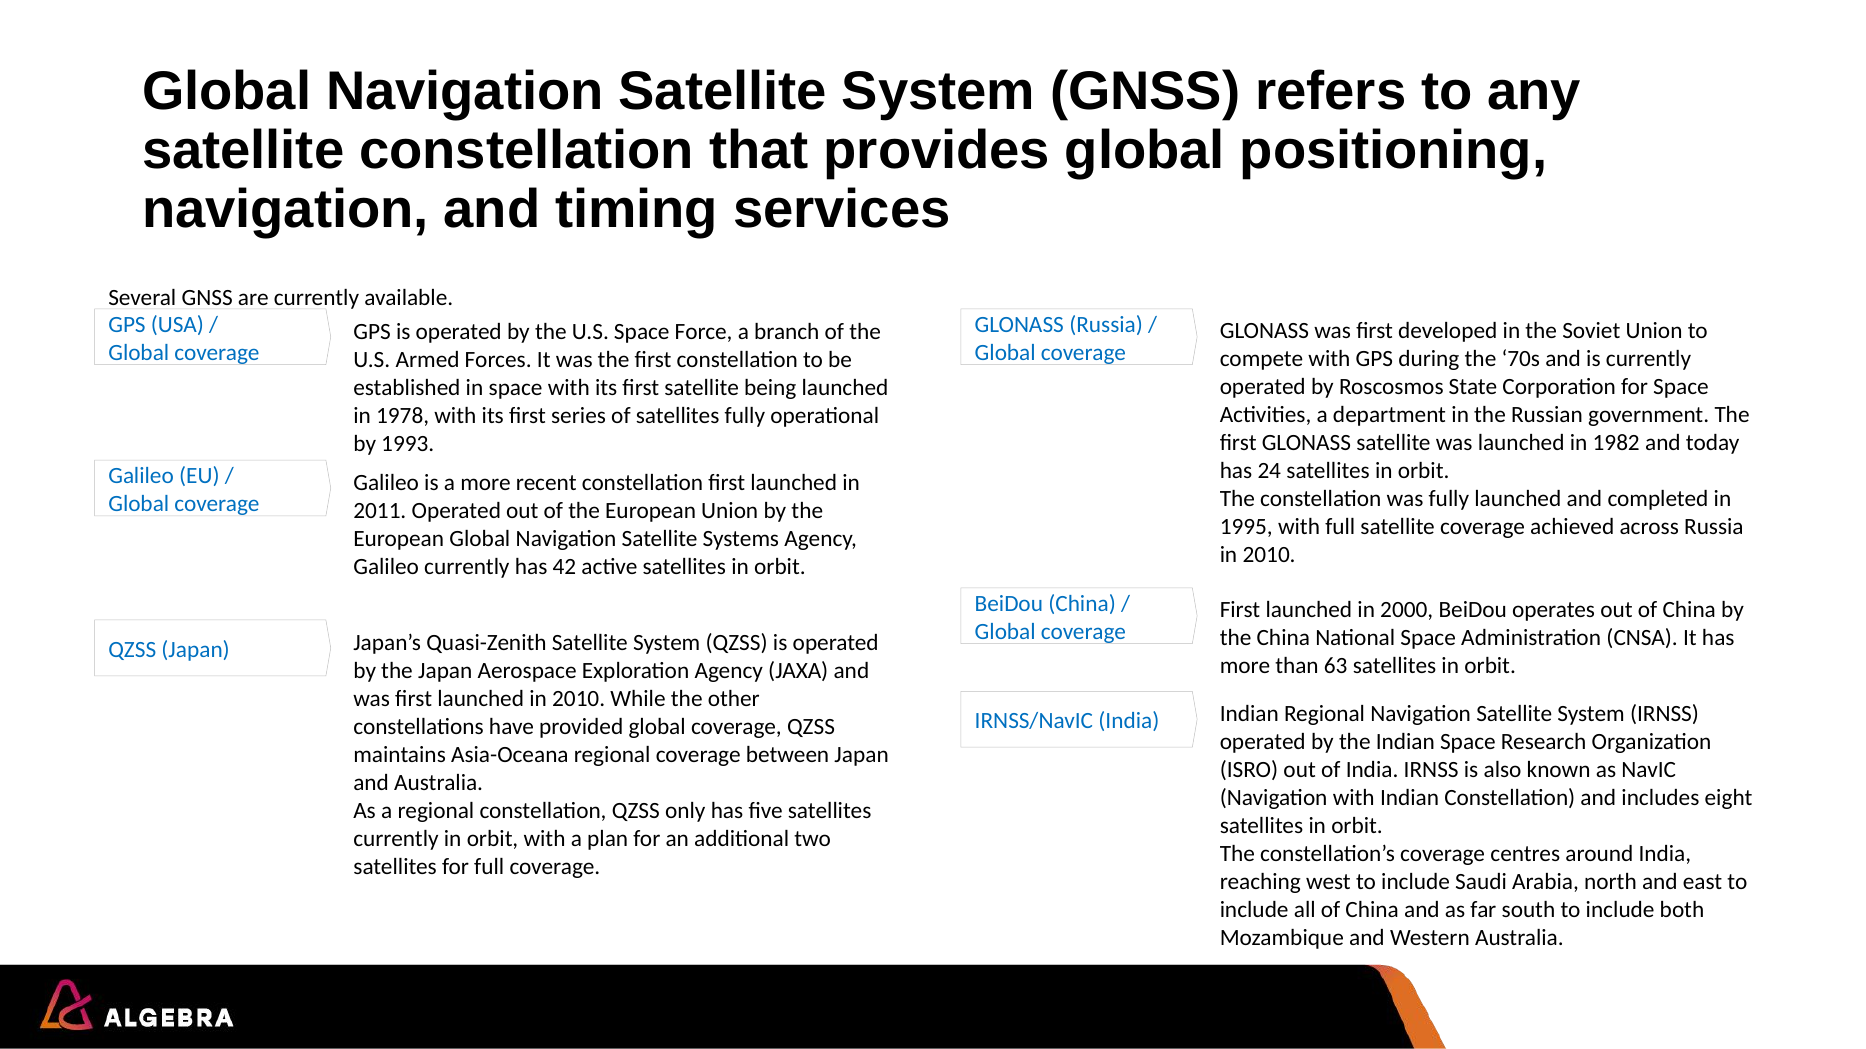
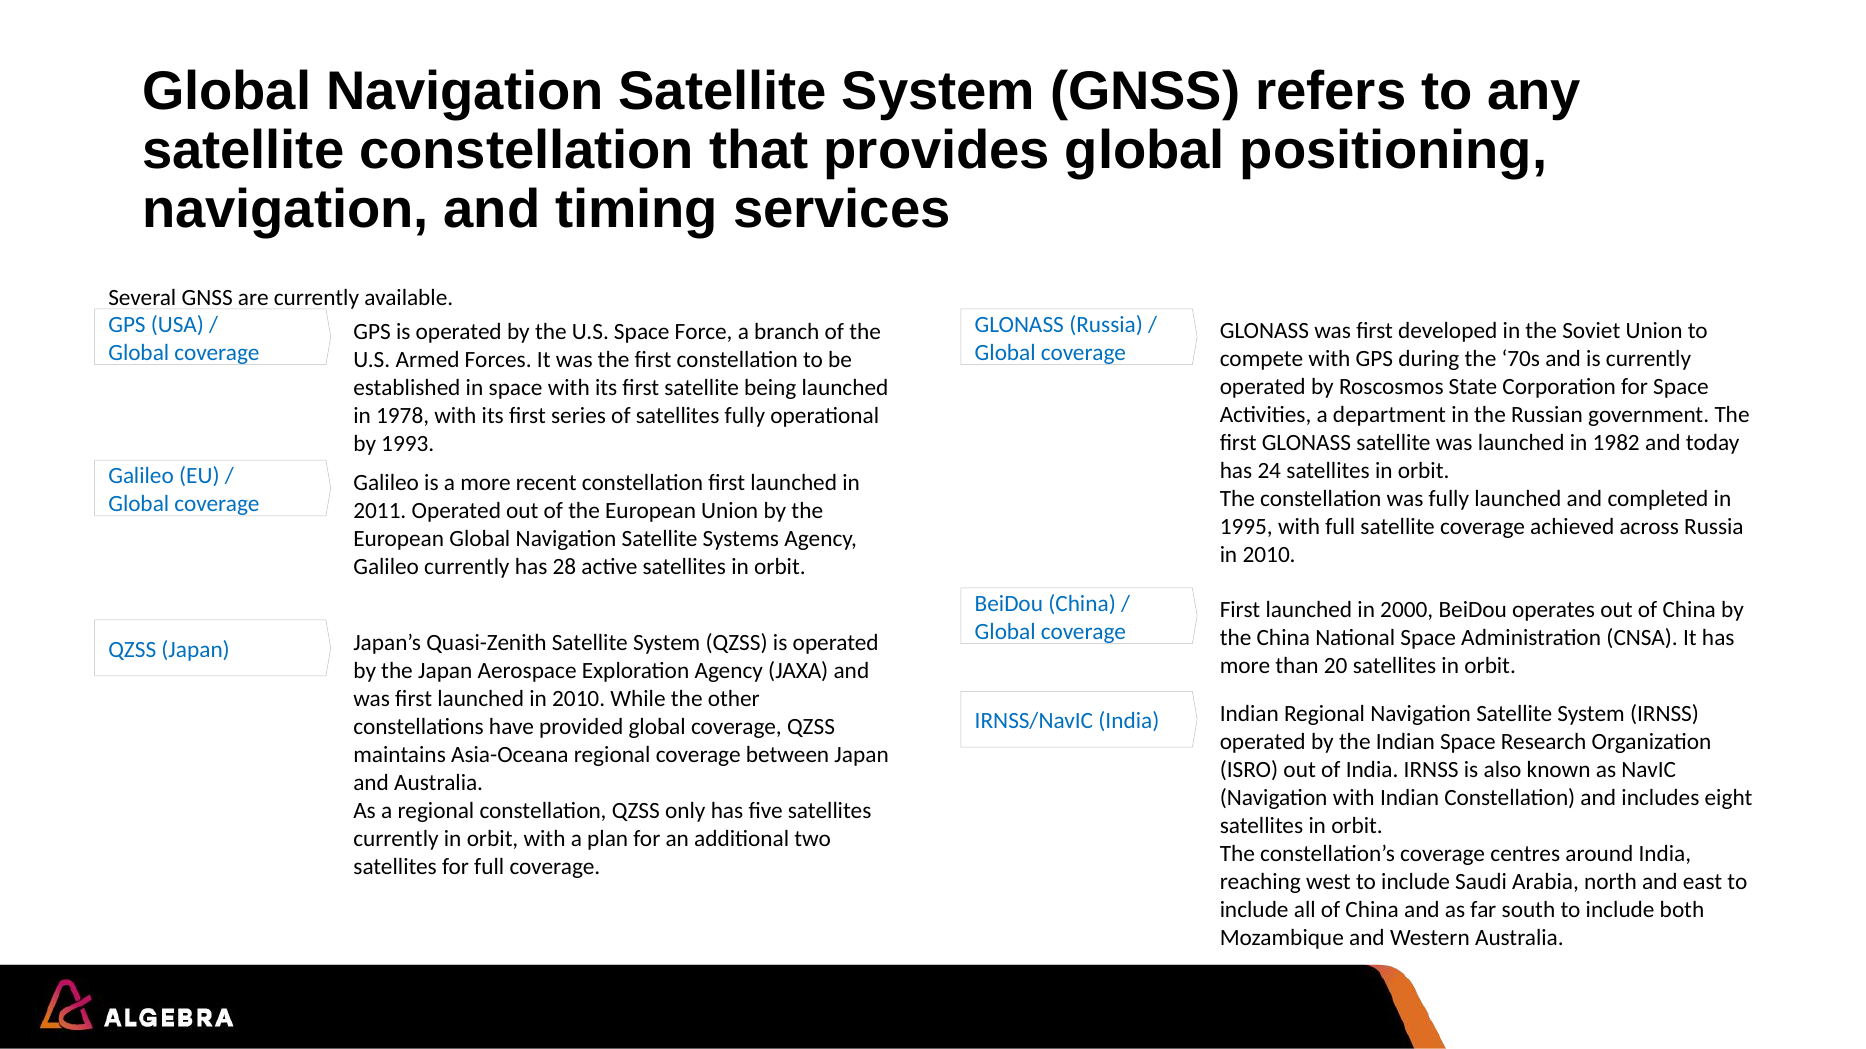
42: 42 -> 28 (564, 567)
63: 63 -> 20 (1336, 667)
